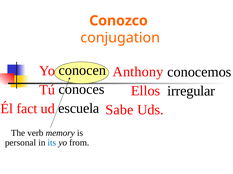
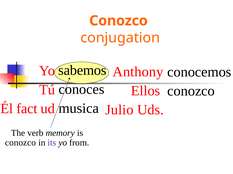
conocen: conocen -> sabemos (82, 71)
irregular: irregular -> conozco (191, 91)
escuela: escuela -> musica (79, 109)
Sabe: Sabe -> Julio (119, 110)
personal: personal -> conozco (21, 143)
its colour: blue -> purple (52, 143)
